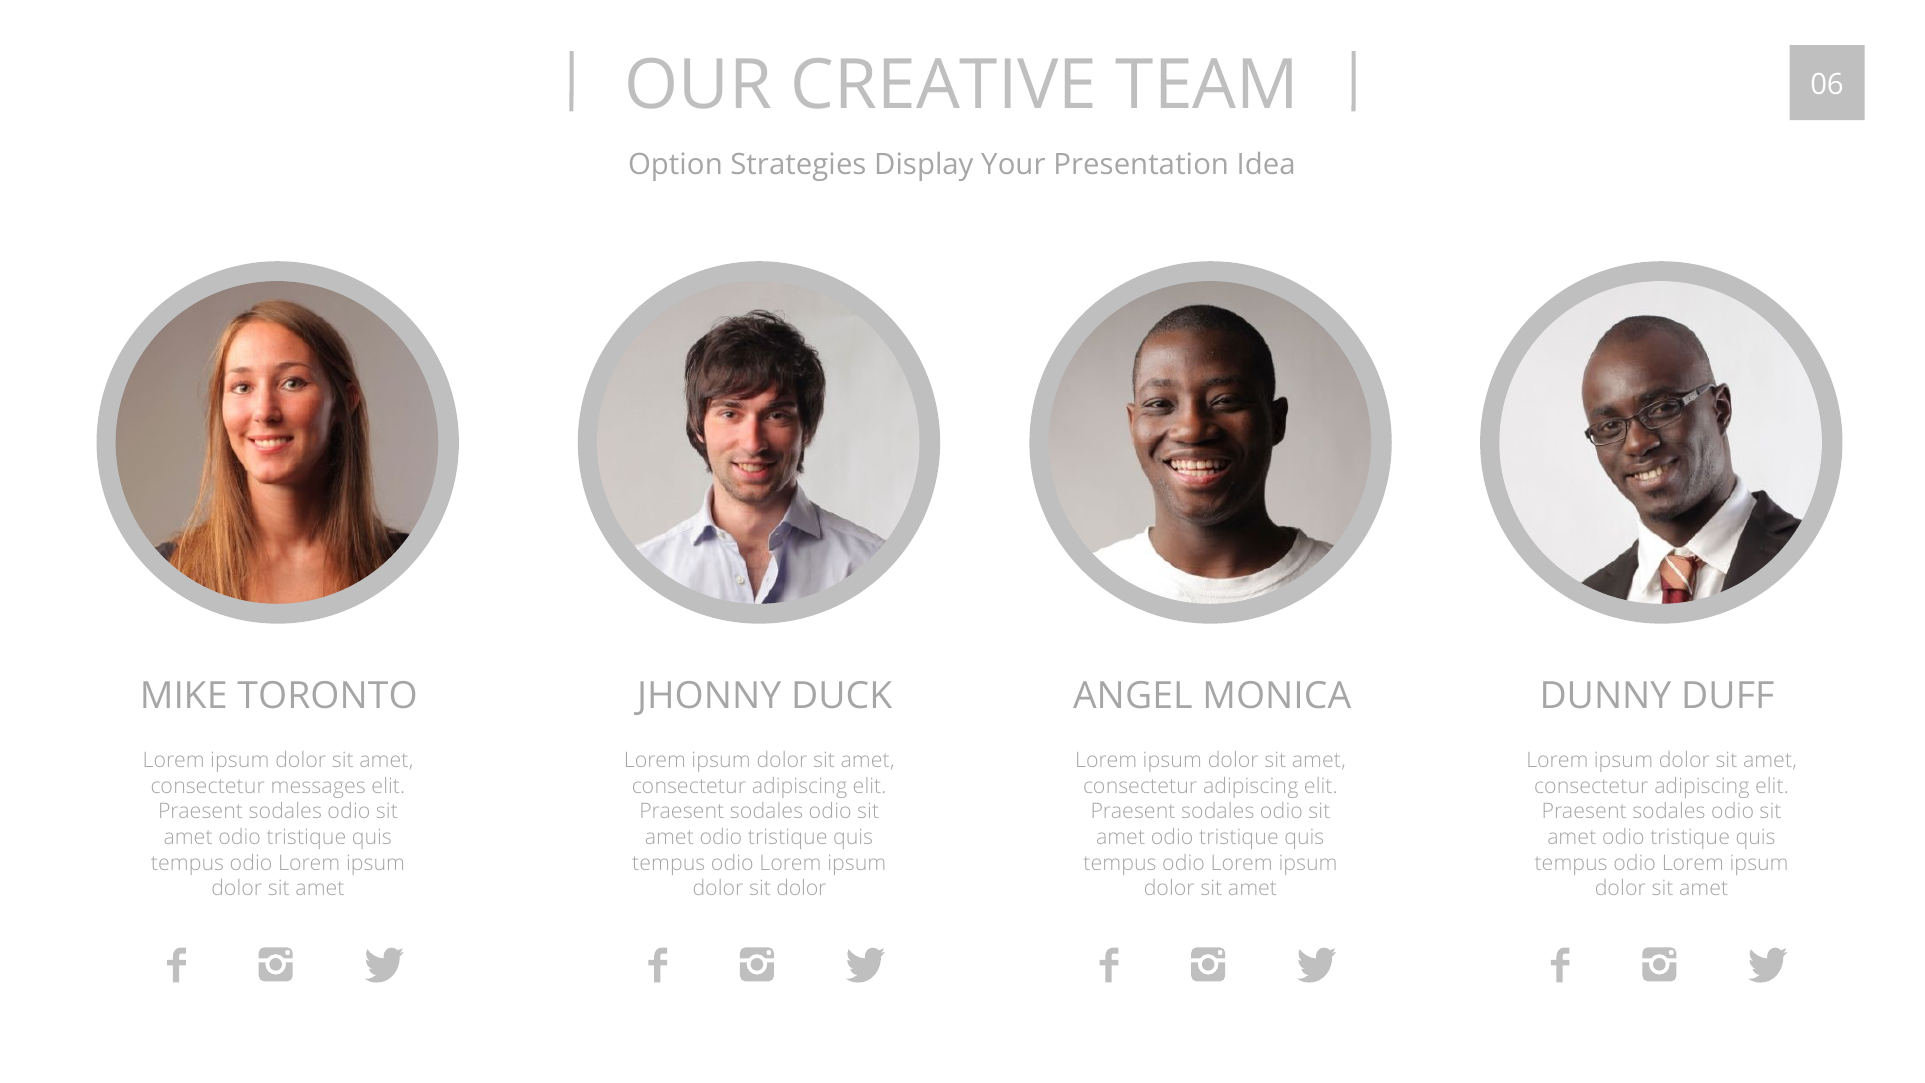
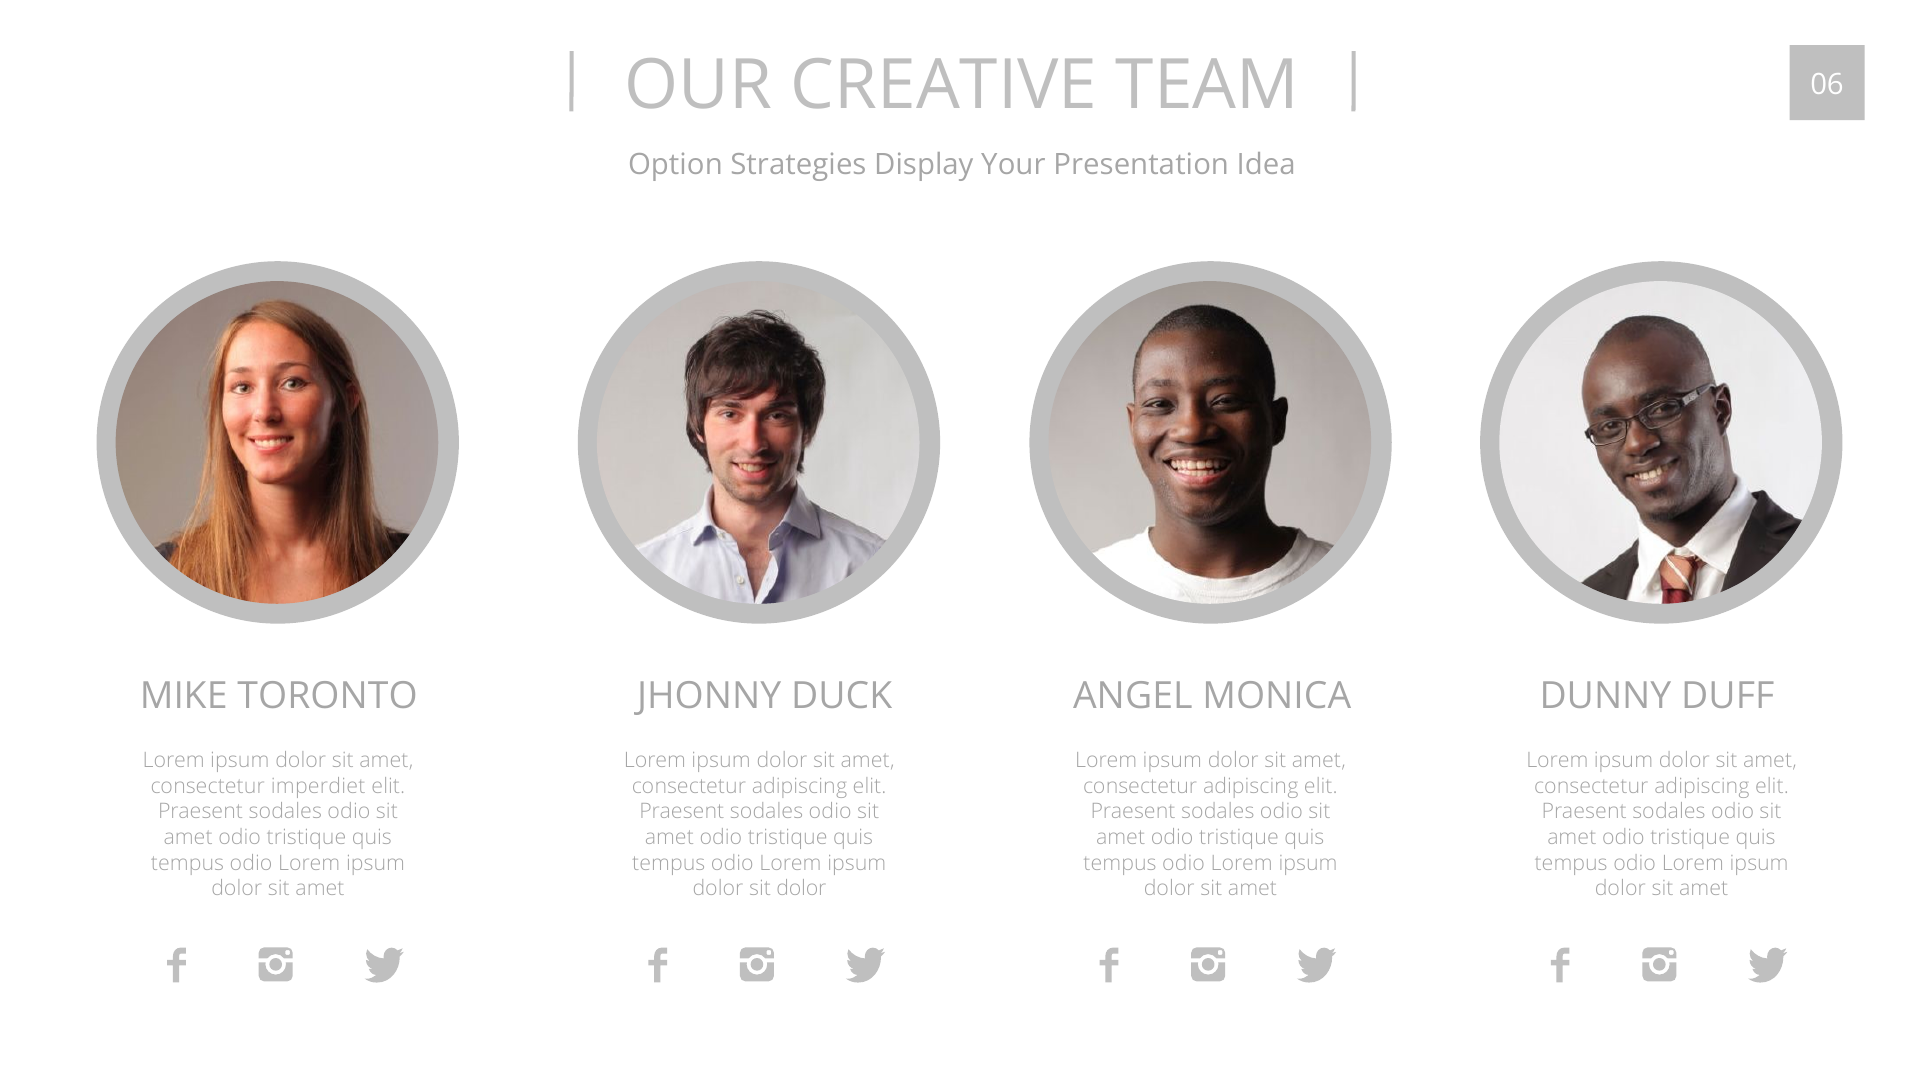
messages: messages -> imperdiet (318, 786)
